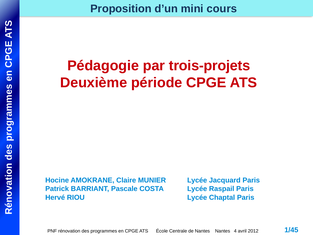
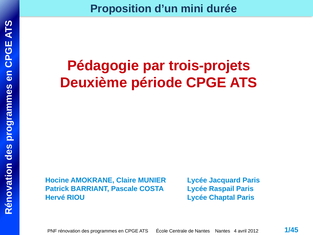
cours: cours -> durée (222, 9)
